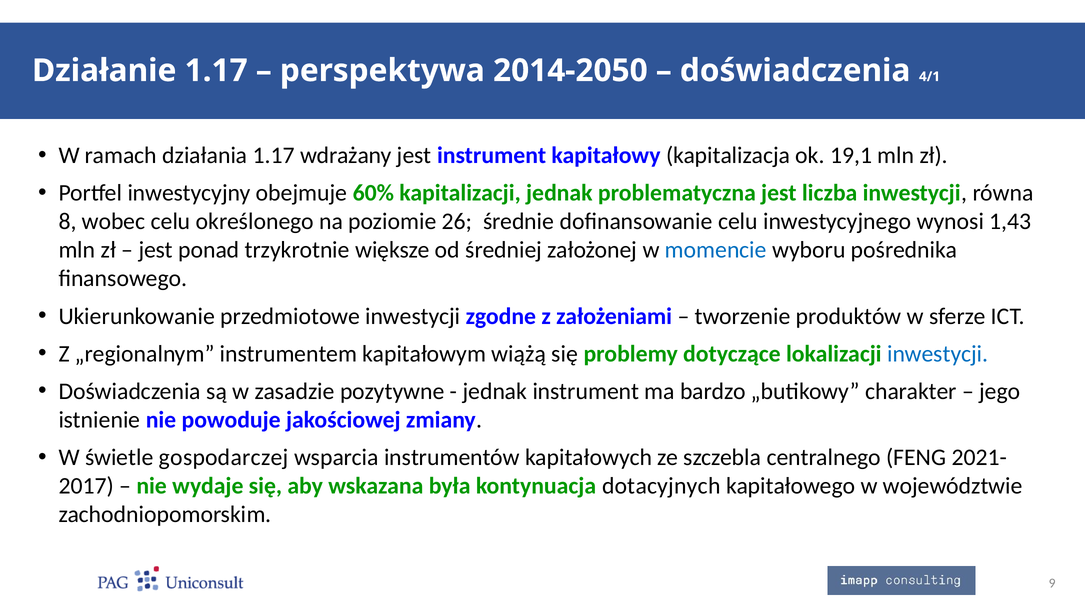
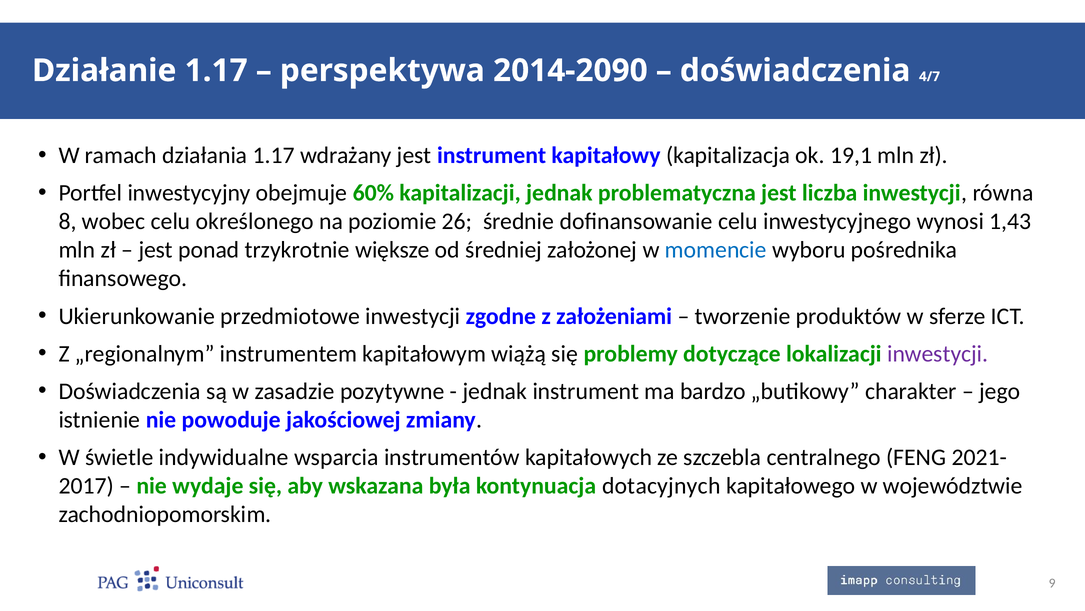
2014-2050: 2014-2050 -> 2014-2090 (570, 71)
4/1: 4/1 -> 4/7 (930, 77)
inwestycji colour: blue -> purple (938, 353)
gospodarczej: gospodarczej -> indywidualne (224, 457)
